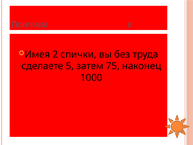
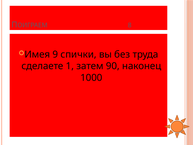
2: 2 -> 9 (55, 54)
5: 5 -> 1 (70, 66)
75: 75 -> 90 (113, 66)
